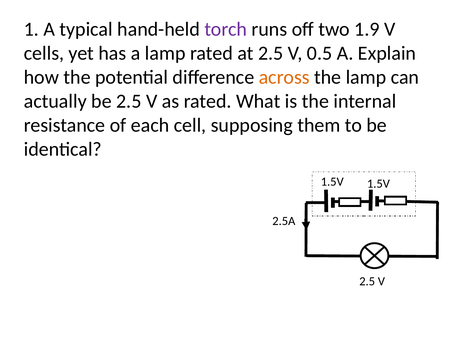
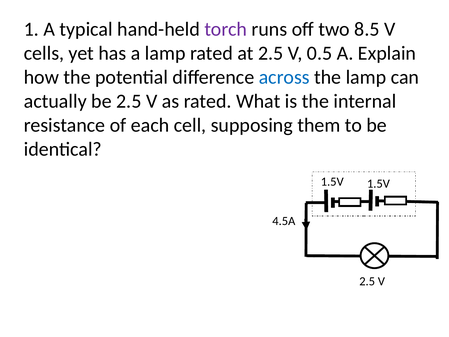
1.9: 1.9 -> 8.5 (367, 29)
across colour: orange -> blue (284, 77)
2.5A: 2.5A -> 4.5A (284, 221)
